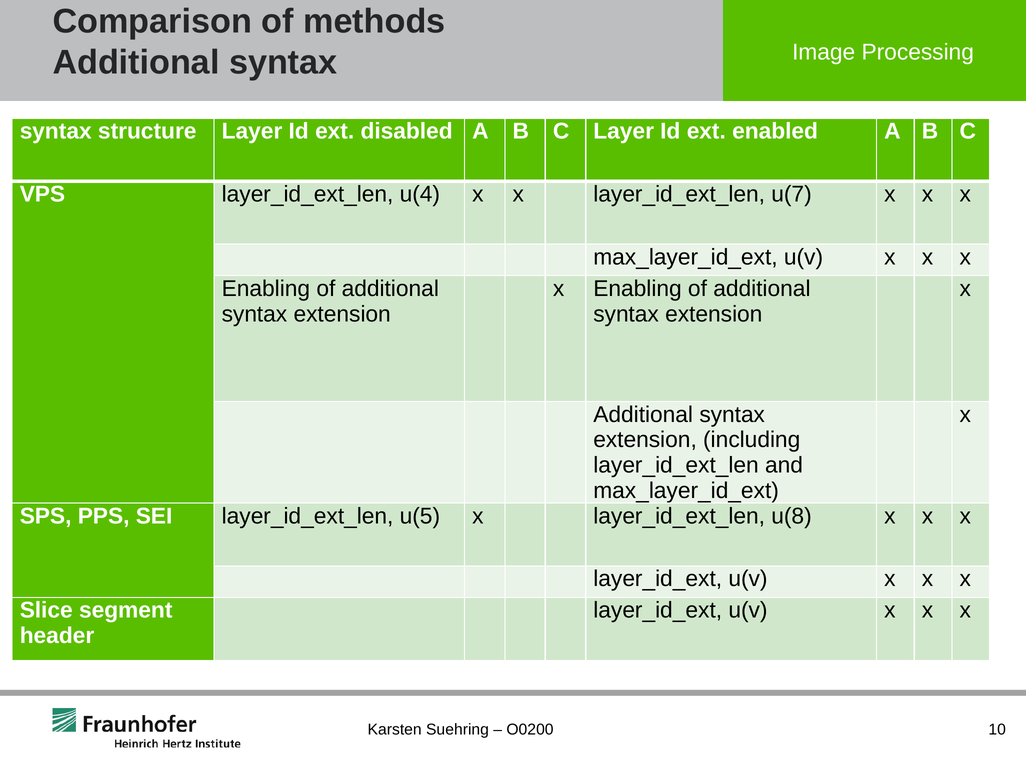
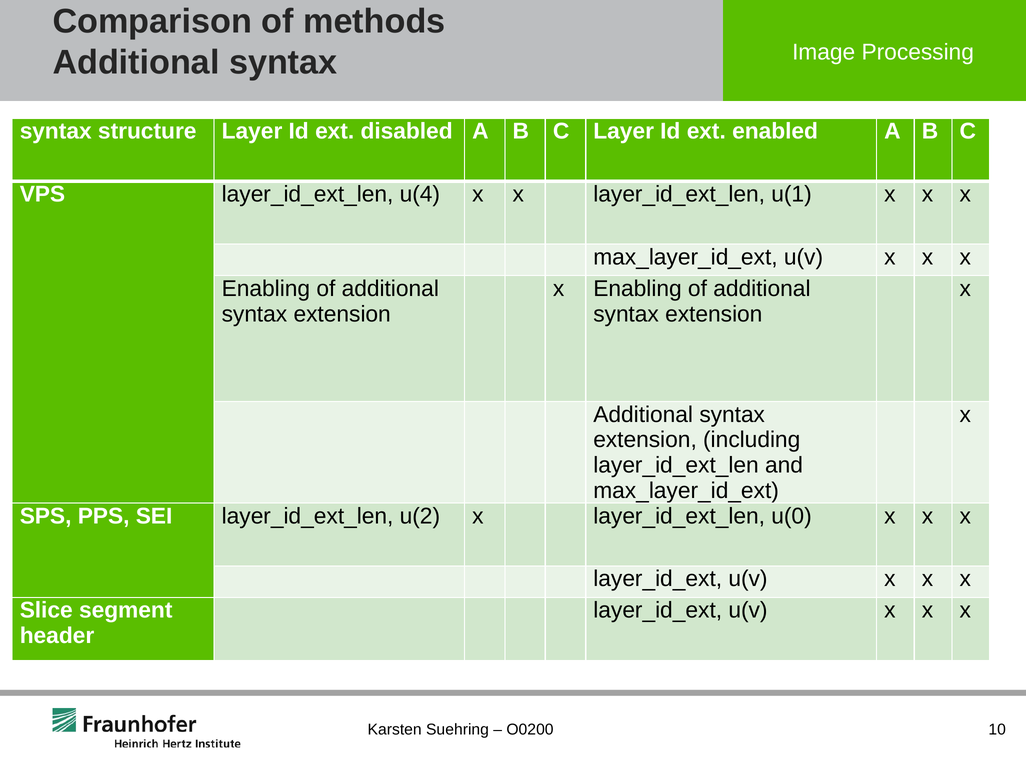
u(7: u(7 -> u(1 (792, 194)
u(5: u(5 -> u(2 (420, 516)
u(8: u(8 -> u(0 (792, 516)
